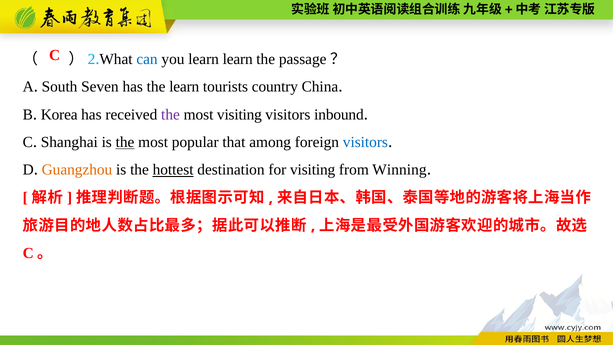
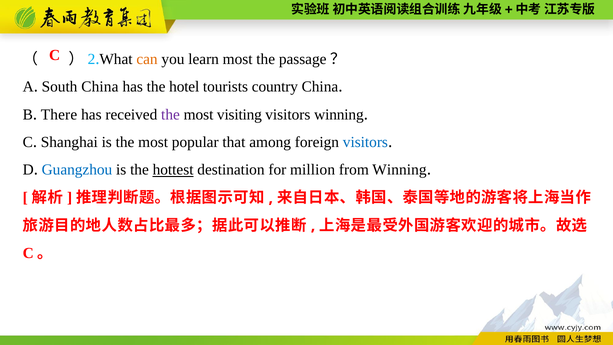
can colour: blue -> orange (147, 59)
learn learn: learn -> most (238, 59)
South Seven: Seven -> China (100, 87)
the learn: learn -> hotel (184, 87)
Korea: Korea -> There (59, 114)
visitors inbound: inbound -> winning (339, 114)
the underline: present -> none (125, 142)
Guangzhou colour: orange -> blue (77, 170)
for visiting: visiting -> million (313, 170)
